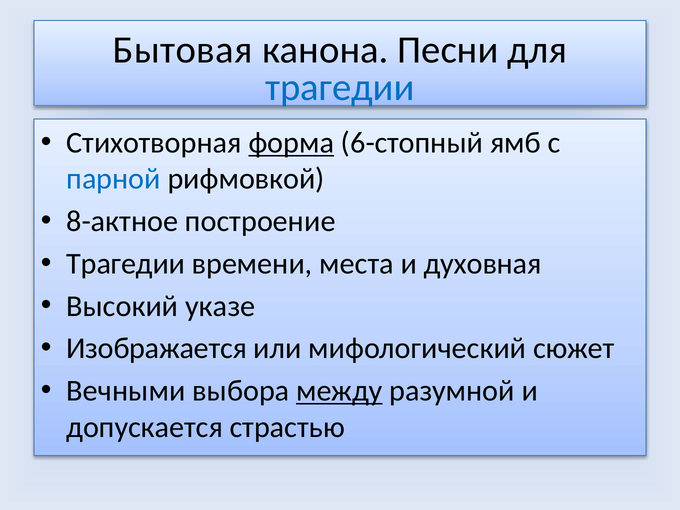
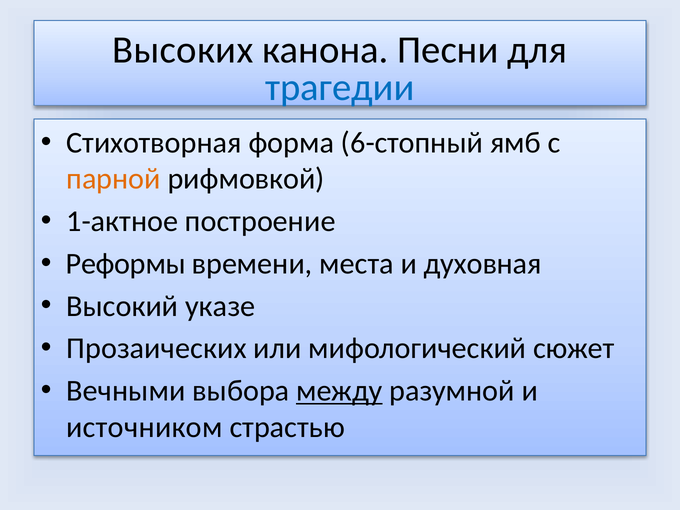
Бытовая: Бытовая -> Высоких (183, 50)
форма underline: present -> none (291, 143)
парной colour: blue -> orange (114, 179)
8-актное: 8-актное -> 1-актное (122, 221)
Трагедии: Трагедии -> Реформы (126, 264)
Изображается: Изображается -> Прозаических (156, 348)
допускается: допускается -> источником (144, 427)
